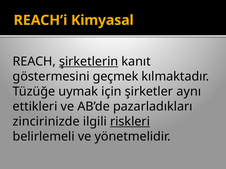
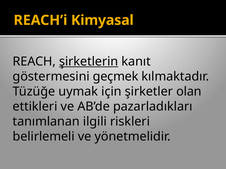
aynı: aynı -> olan (189, 92)
zincirinizde: zincirinizde -> tanımlanan (46, 122)
riskleri underline: present -> none (130, 122)
